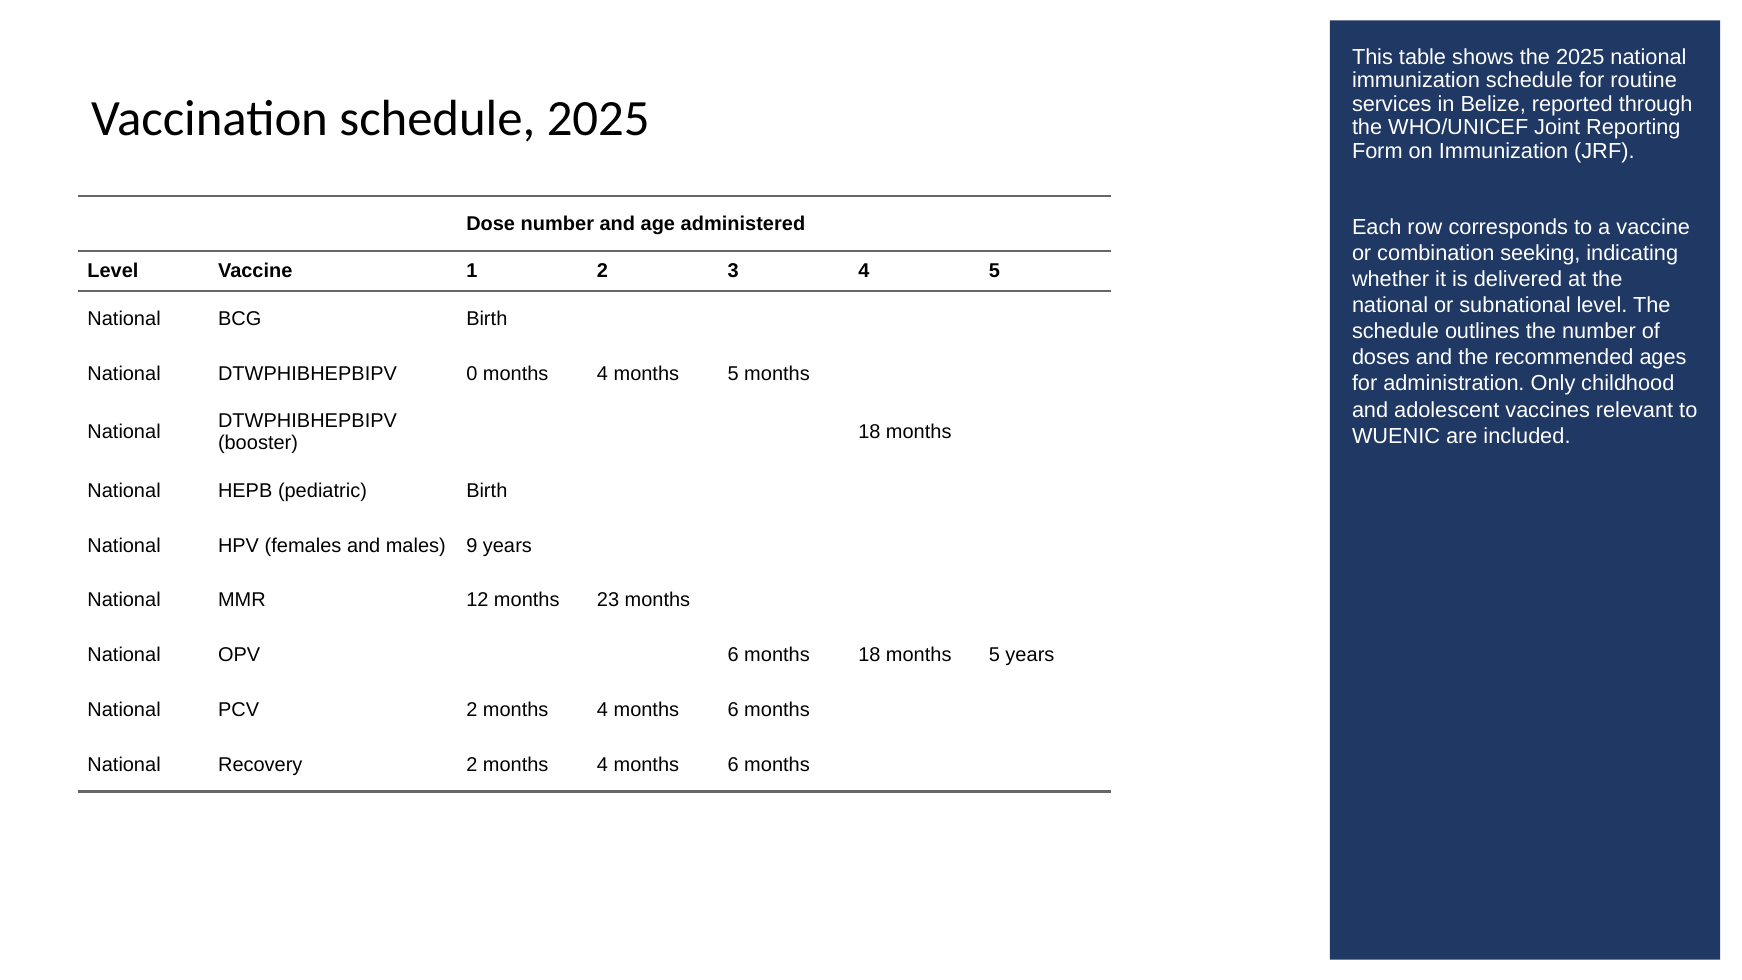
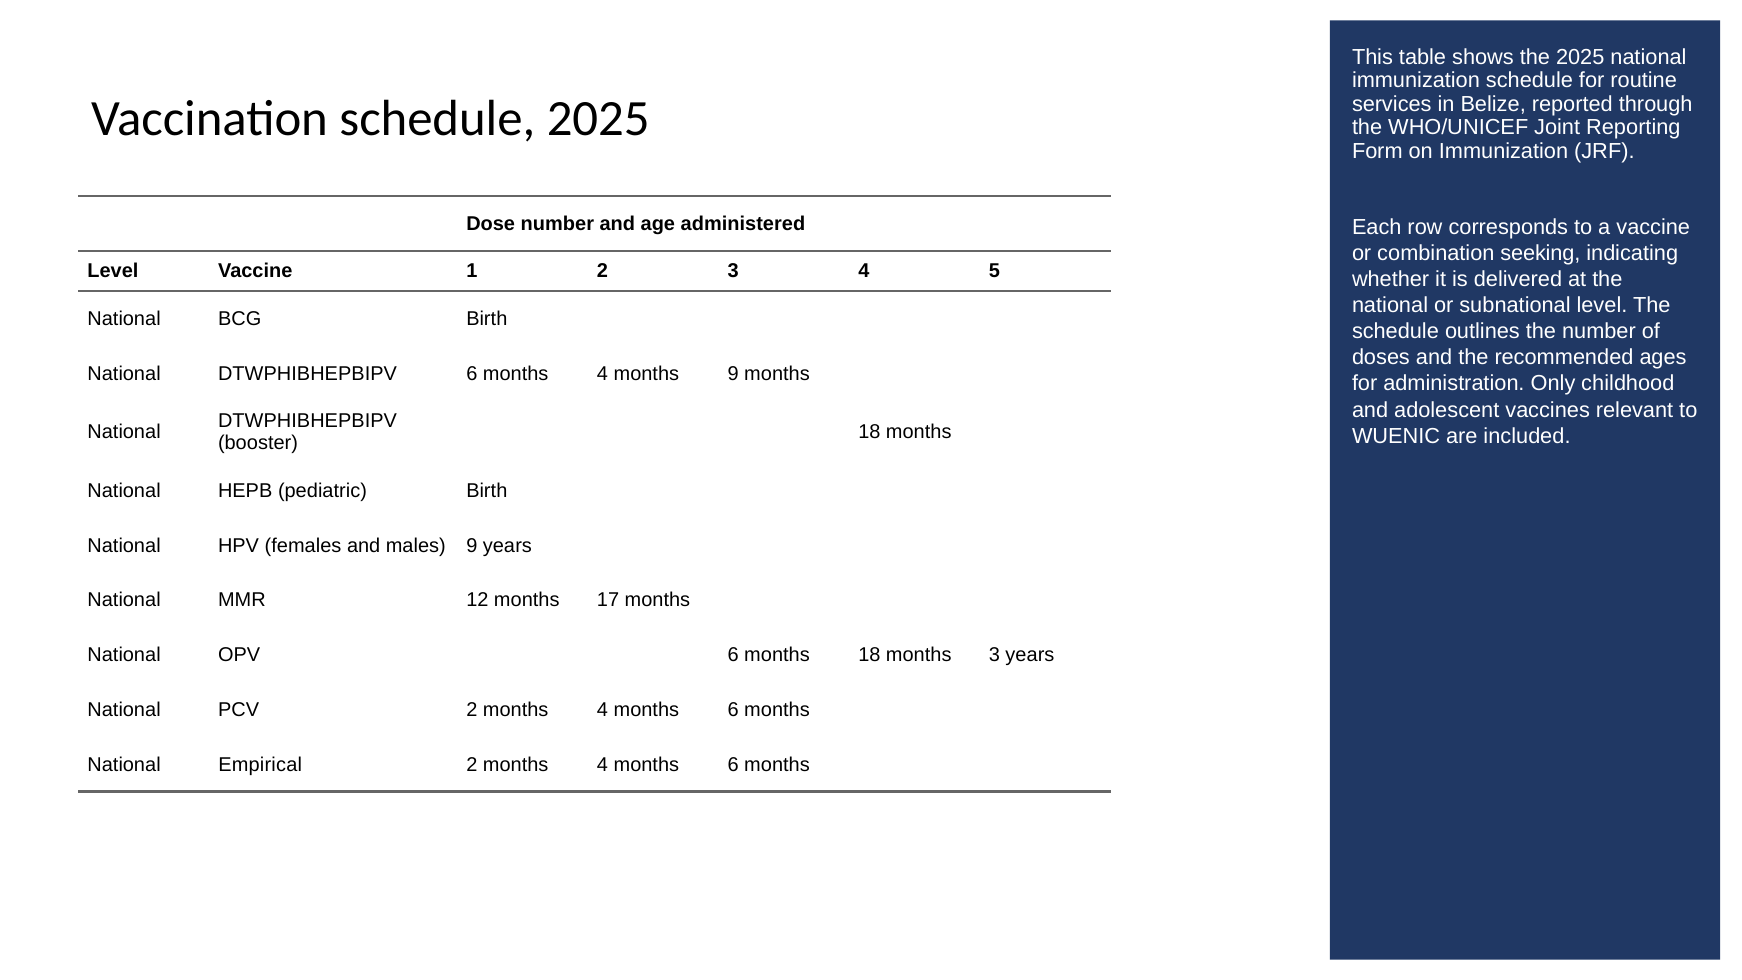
DTWPHIBHEPBIPV 0: 0 -> 6 (472, 374)
4 months 5: 5 -> 9 (733, 374)
23: 23 -> 17 (608, 600)
18 months 5: 5 -> 3 (994, 655)
Recovery: Recovery -> Empirical (260, 764)
